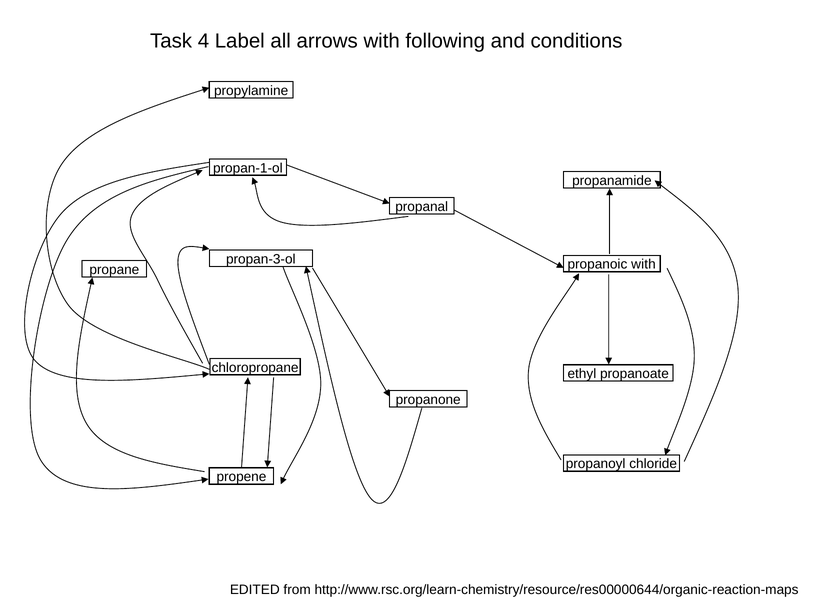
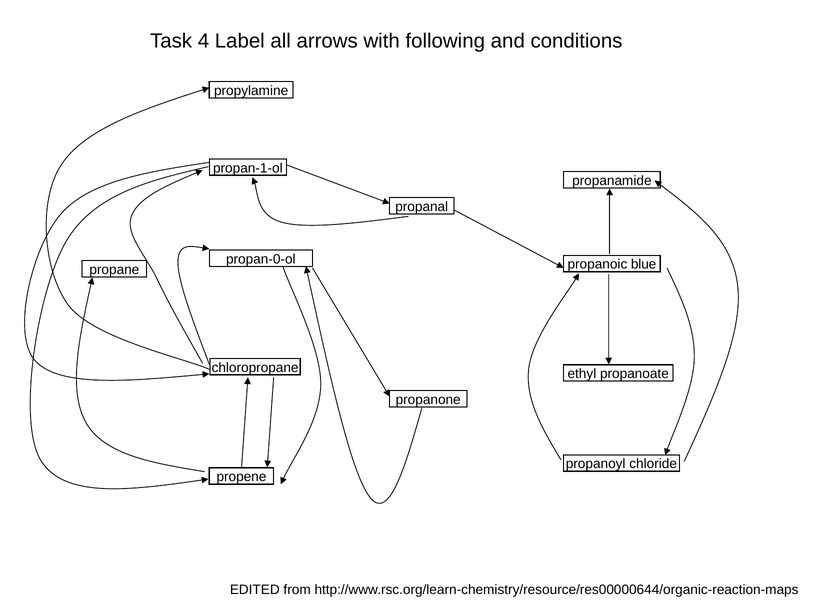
propan-3-ol: propan-3-ol -> propan-0-ol (261, 259)
propanoic with: with -> blue (644, 265)
